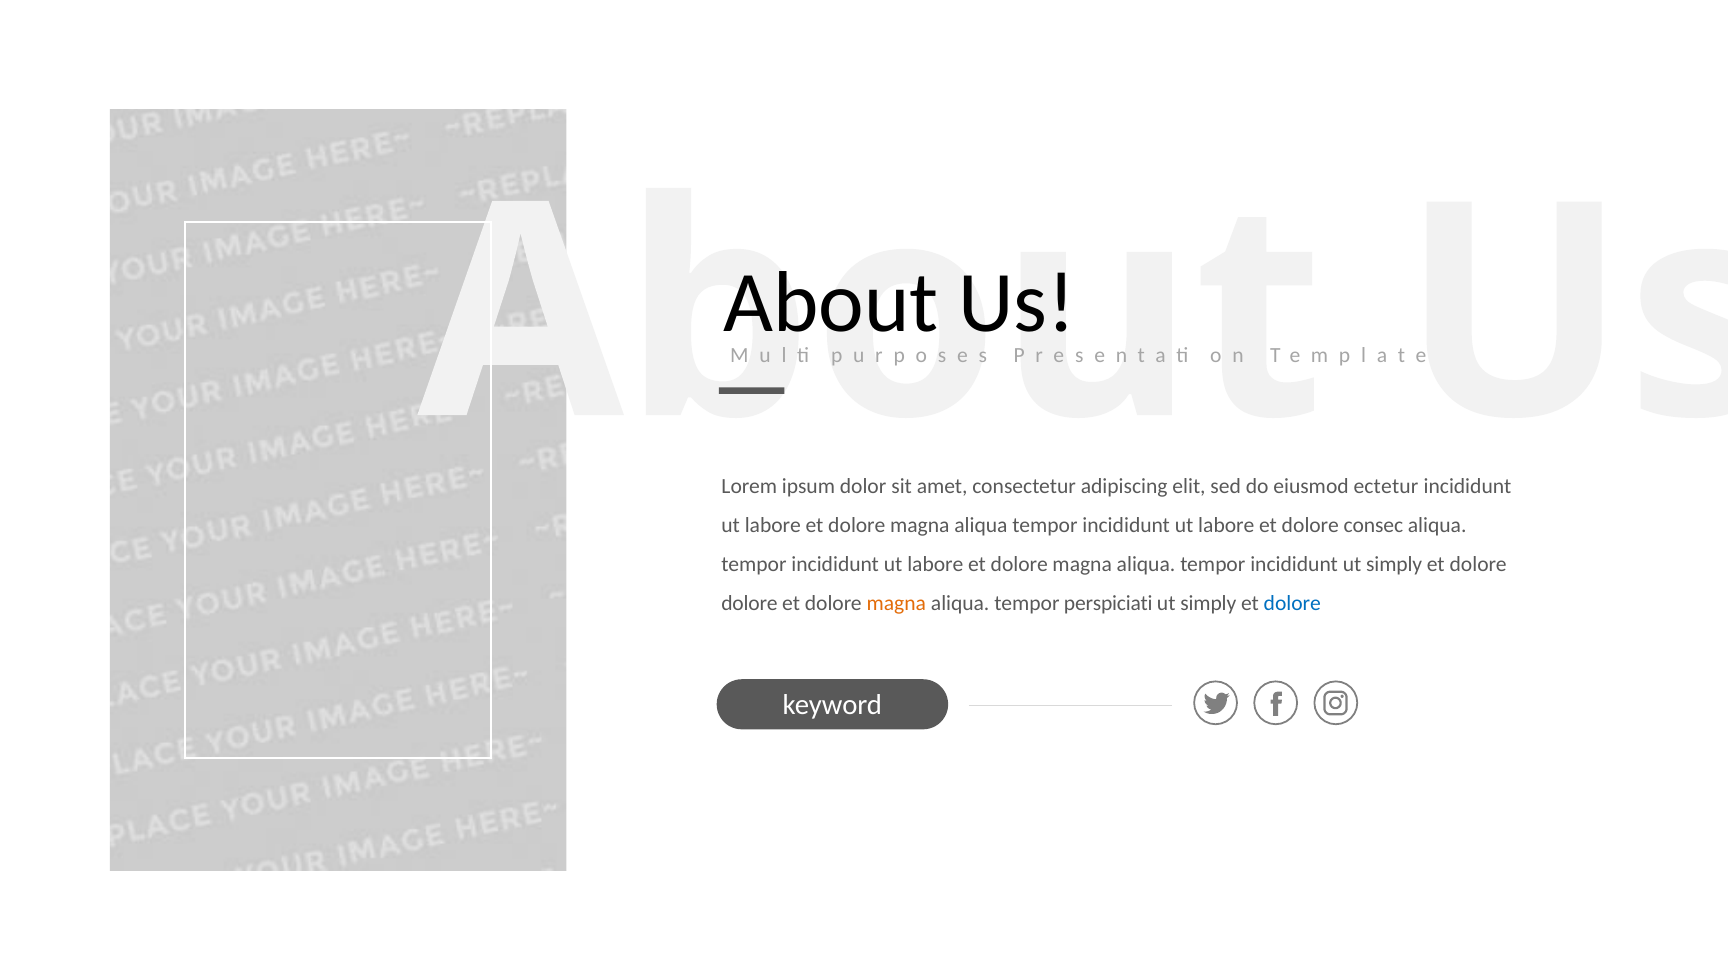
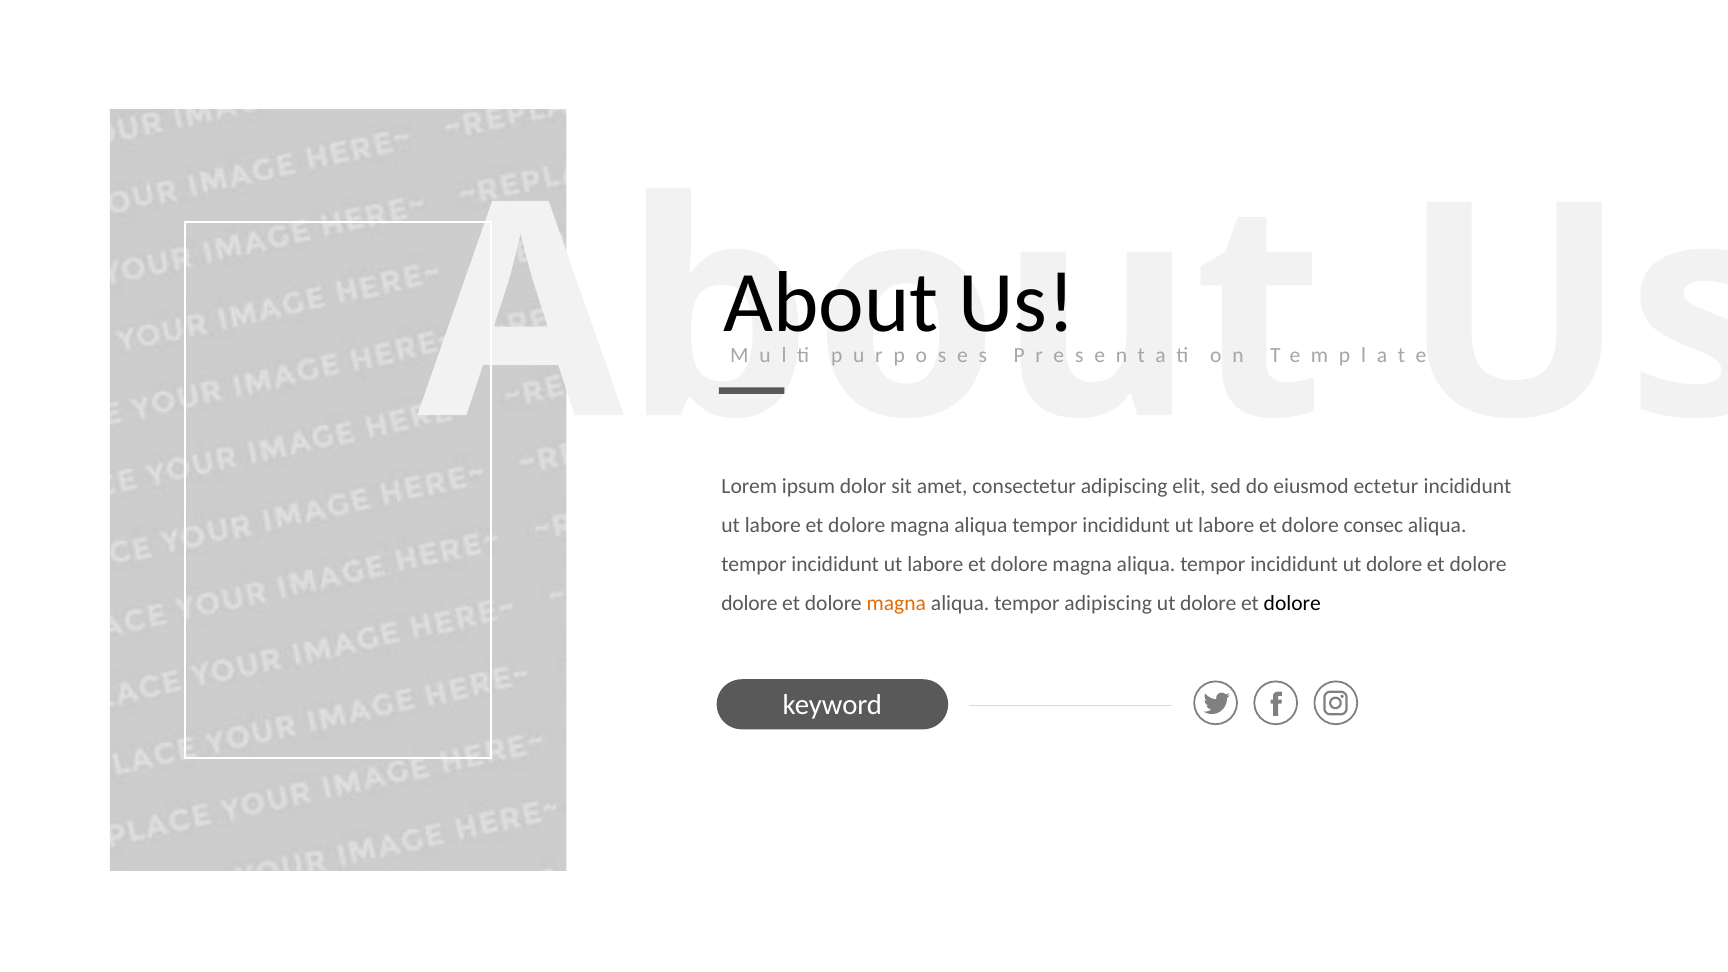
simply: simply -> dolore (1394, 564)
tempor perspiciati: perspiciati -> adipiscing (1108, 603)
simply: simply -> dolore (1208, 603)
dolore colour: blue -> black (1292, 603)
